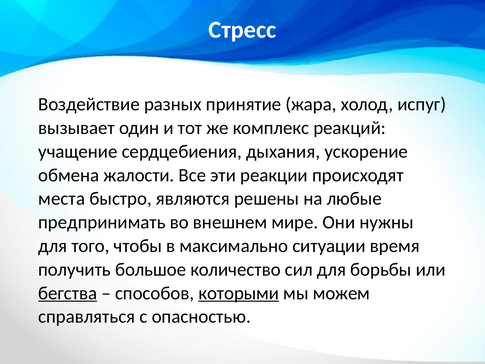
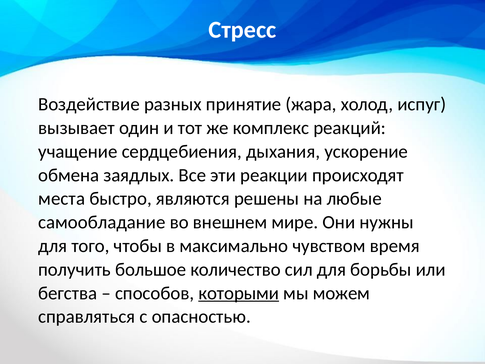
жалости: жалости -> заядлых (139, 175)
предпринимать: предпринимать -> самообладание (102, 222)
ситуации: ситуации -> чувством (329, 246)
бегства underline: present -> none (68, 293)
